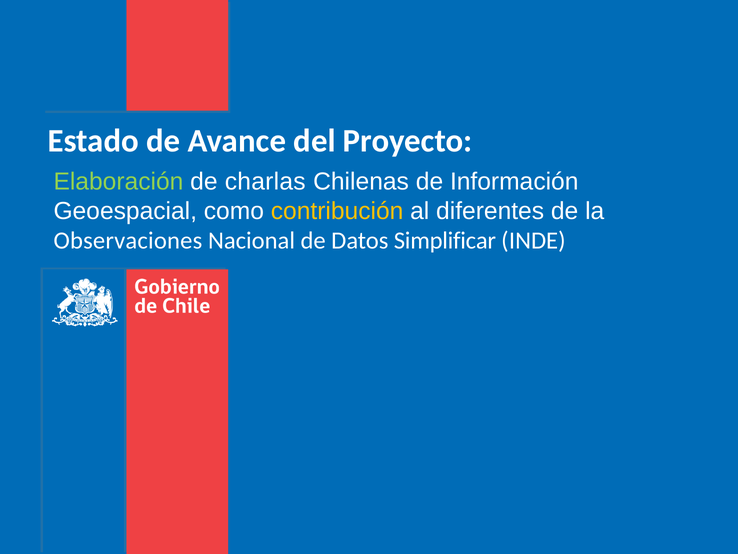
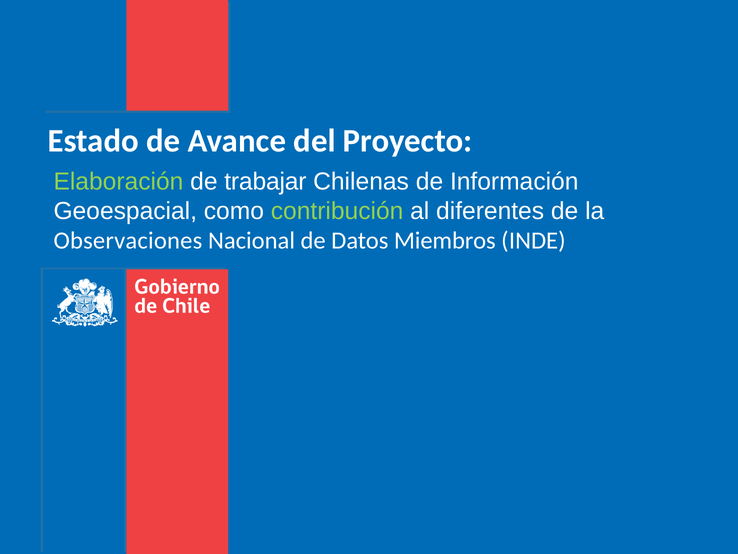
charlas: charlas -> trabajar (265, 182)
contribución colour: yellow -> light green (337, 211)
Simplificar: Simplificar -> Miembros (445, 241)
